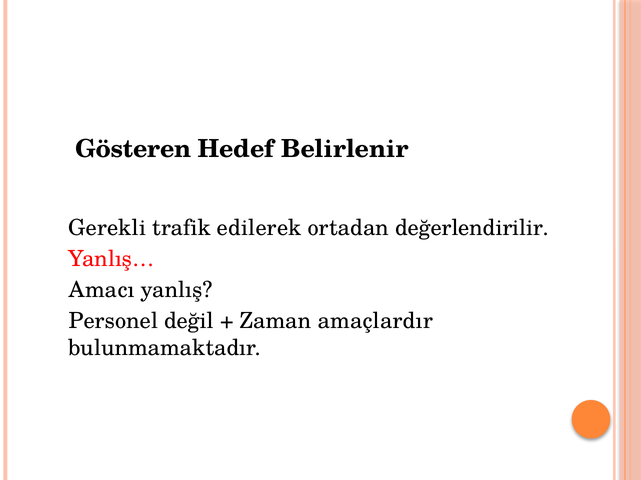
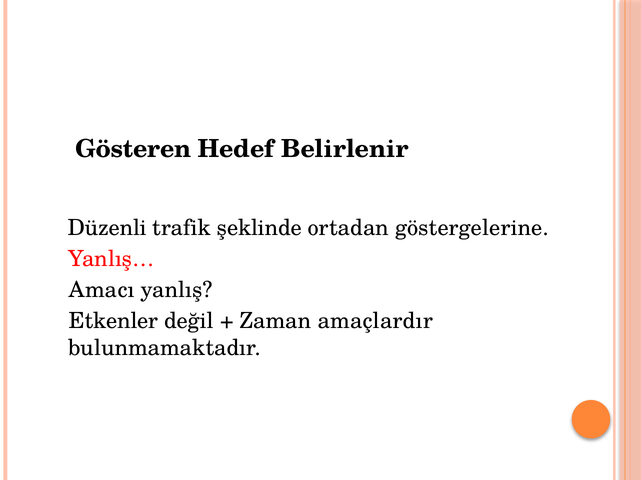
Gerekli: Gerekli -> Düzenli (107, 228)
edilerek: edilerek -> şeklinde (259, 228)
değerlendirilir: değerlendirilir -> göstergelerine (472, 228)
Personel: Personel -> Etkenler (114, 322)
